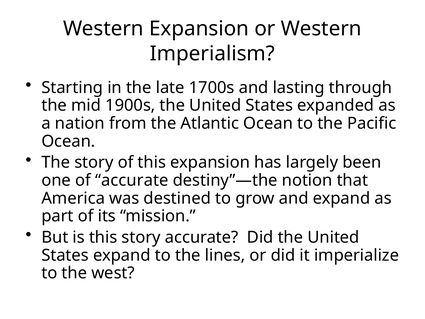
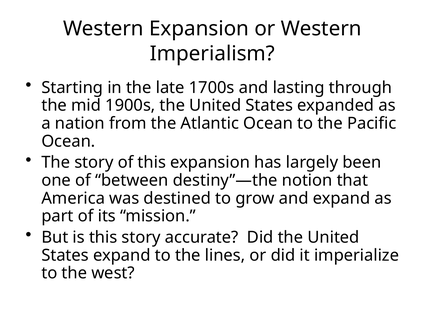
of accurate: accurate -> between (132, 180)
